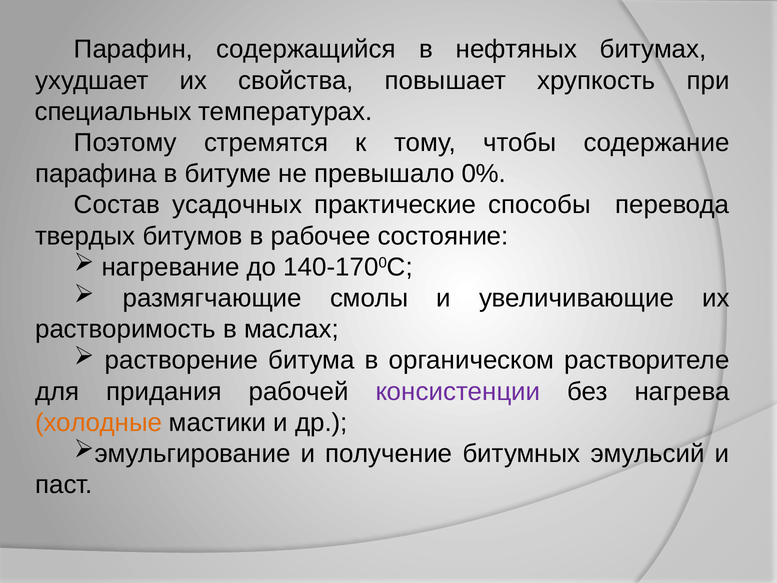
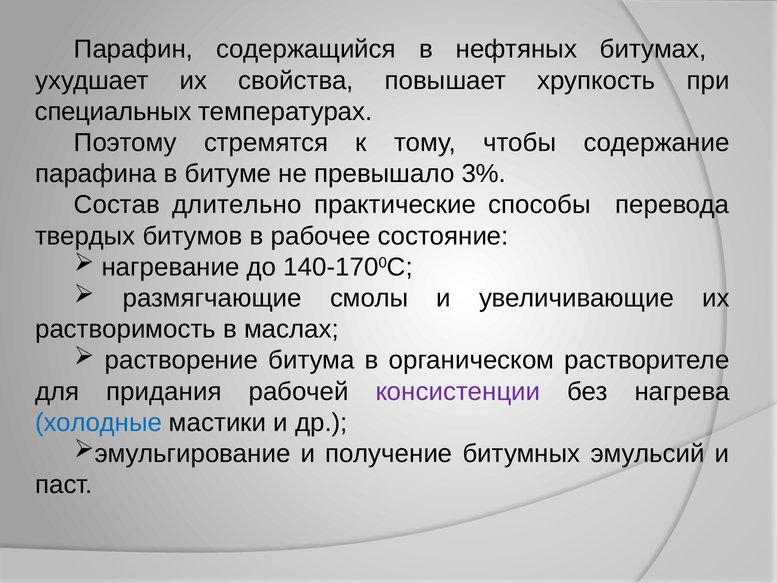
0%: 0% -> 3% (484, 174)
усадочных: усадочных -> длительно (237, 205)
холодные colour: orange -> blue (99, 422)
